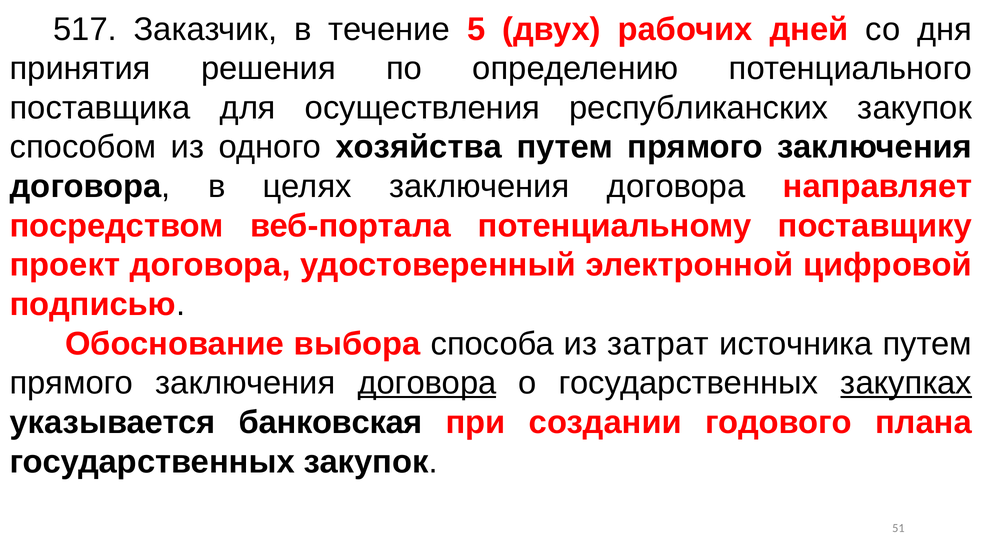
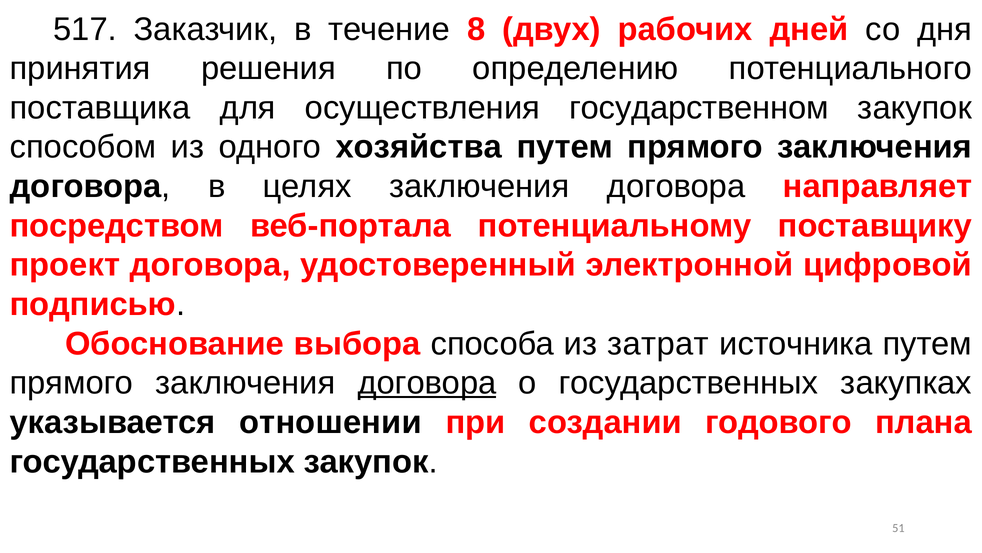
5: 5 -> 8 (476, 29)
республиканских: республиканских -> государственном (699, 108)
закупках underline: present -> none (906, 383)
банковская: банковская -> отношении (330, 422)
